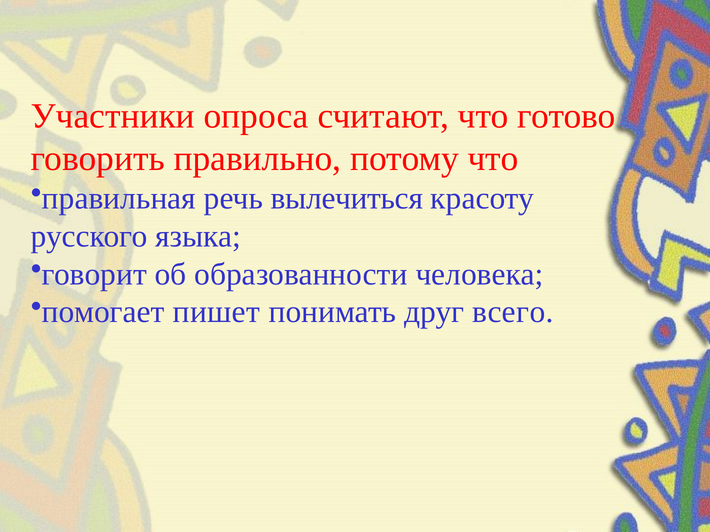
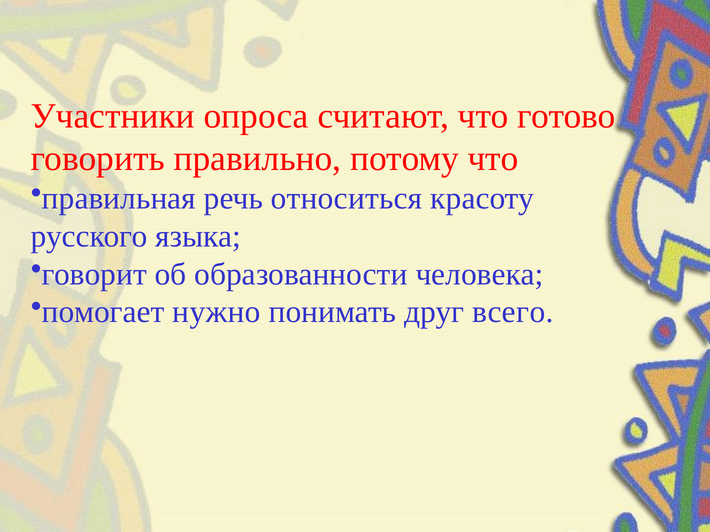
вылечиться: вылечиться -> относиться (347, 199)
пишет: пишет -> нужно (216, 312)
